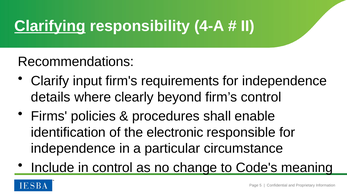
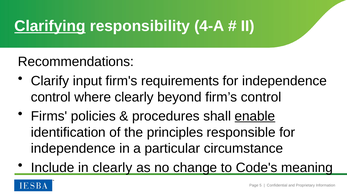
details: details -> control (51, 97)
enable underline: none -> present (255, 116)
electronic: electronic -> principles (175, 132)
in control: control -> clearly (112, 168)
